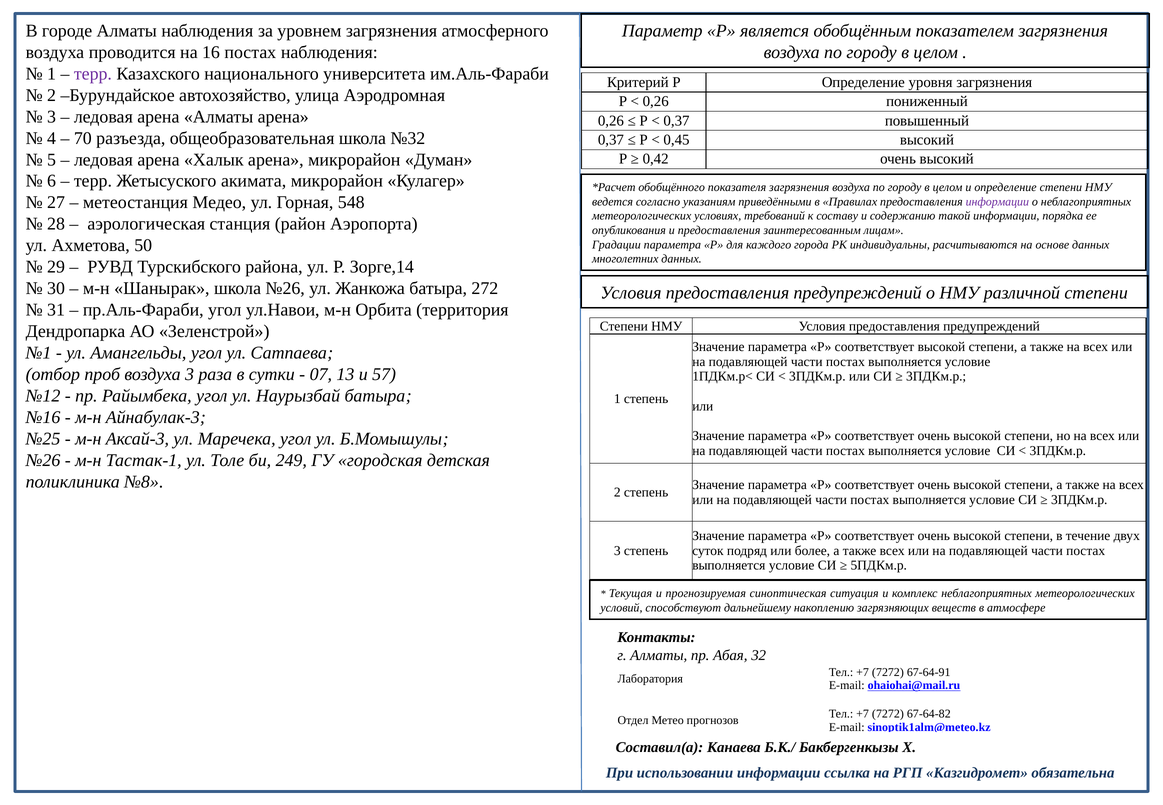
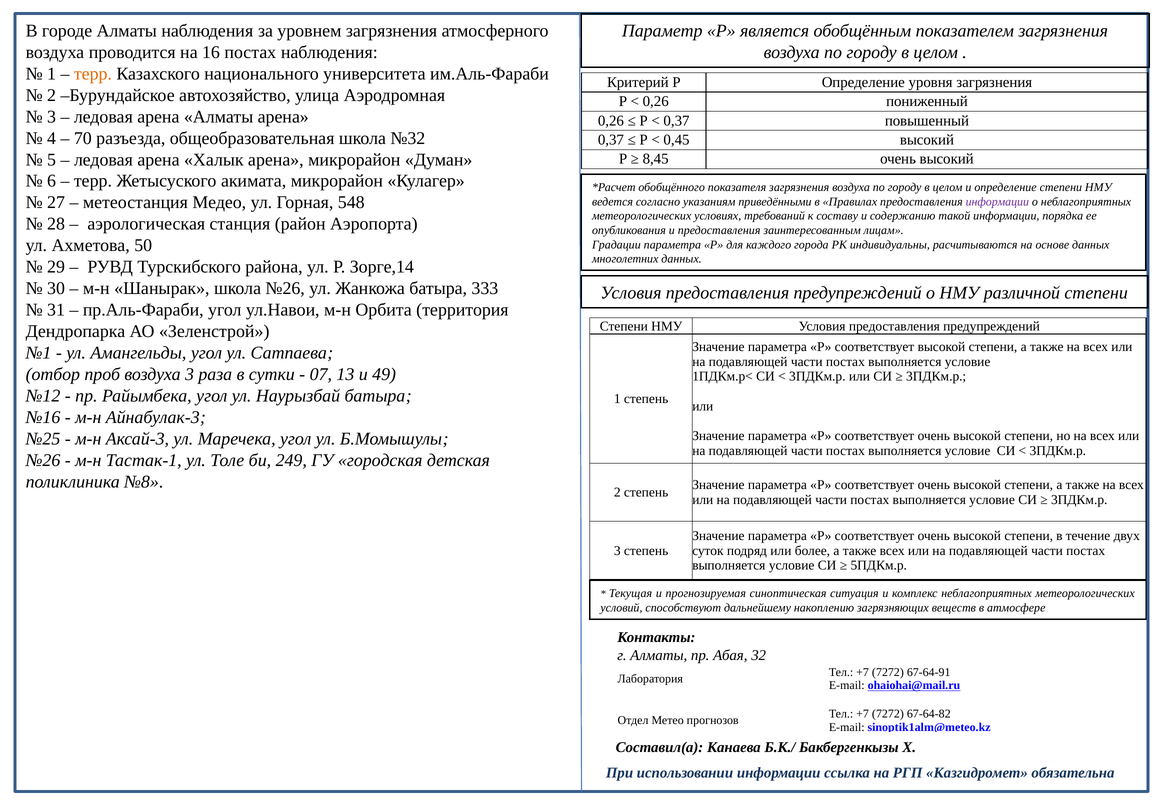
терр colour: purple -> orange (93, 74)
0,42: 0,42 -> 8,45 (656, 159)
272: 272 -> 333 (485, 288)
57: 57 -> 49 (384, 374)
